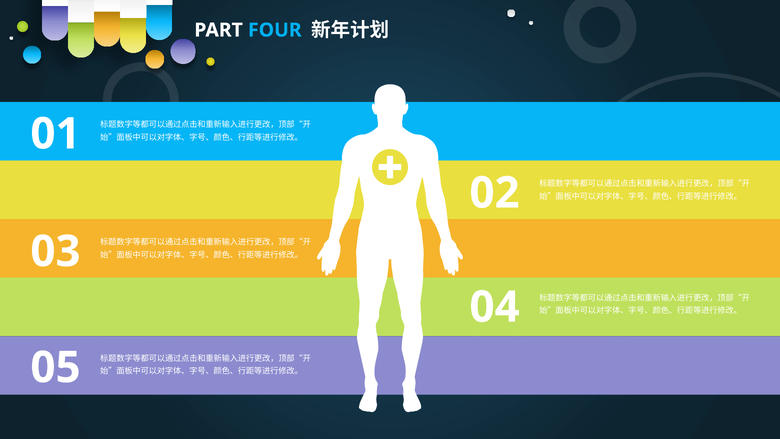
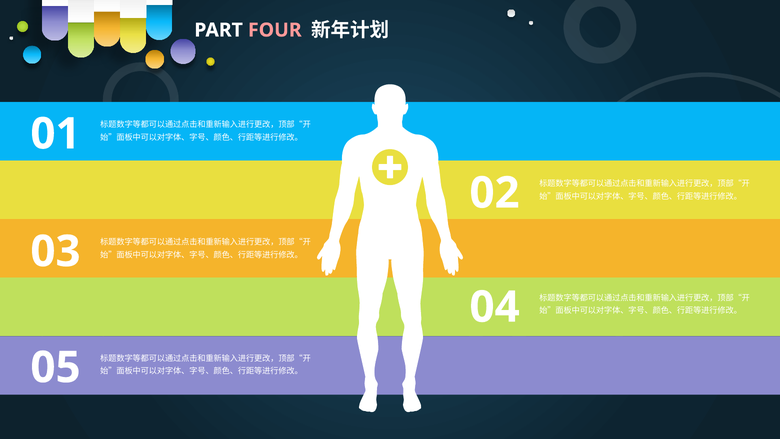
FOUR colour: light blue -> pink (275, 30)
